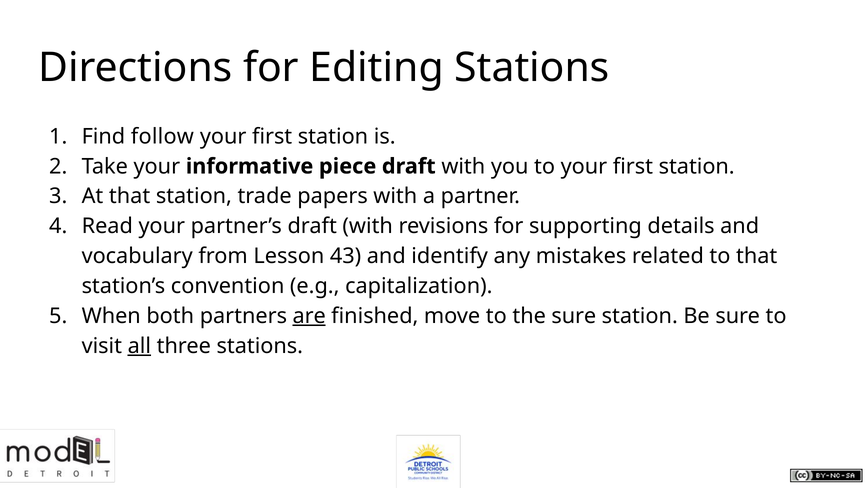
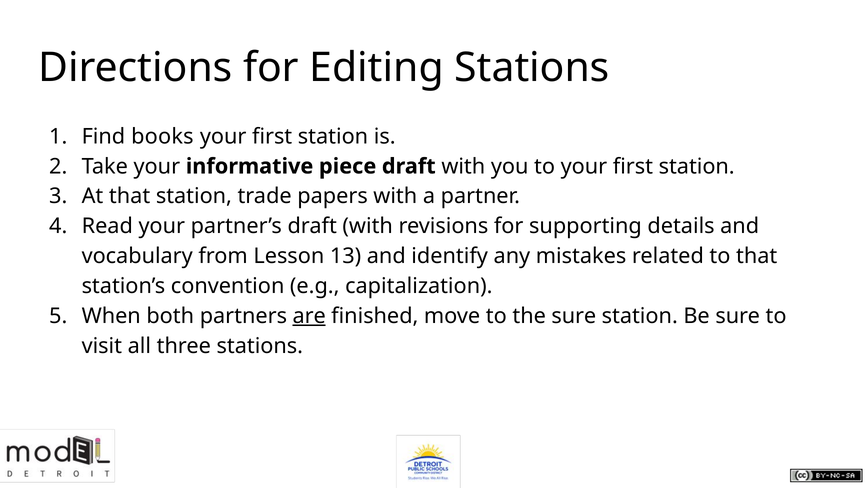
follow: follow -> books (162, 137)
43: 43 -> 13 (346, 256)
all underline: present -> none (139, 346)
